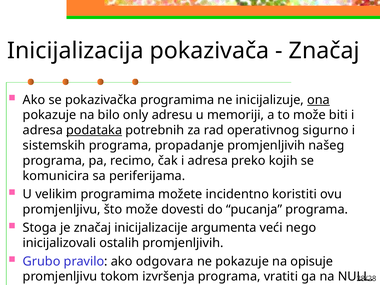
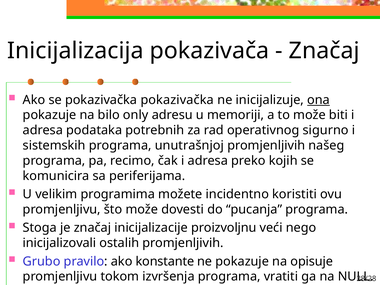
pokazivačka programima: programima -> pokazivačka (177, 100)
podataka underline: present -> none (94, 130)
propadanje: propadanje -> unutrašnjoj (189, 145)
argumenta: argumenta -> proizvoljnu (224, 228)
odgovara: odgovara -> konstante (165, 261)
